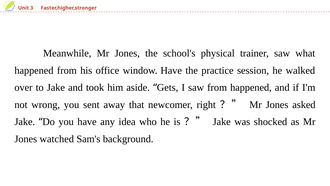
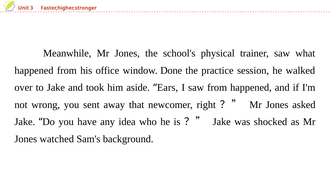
window Have: Have -> Done (171, 70)
Gets: Gets -> Ears (168, 87)
